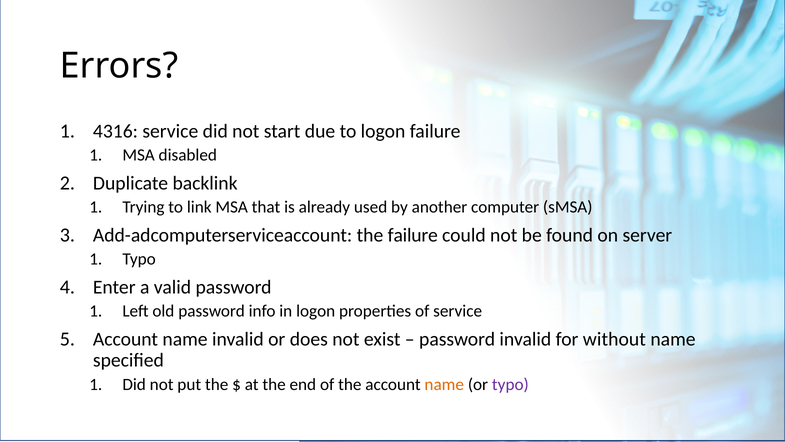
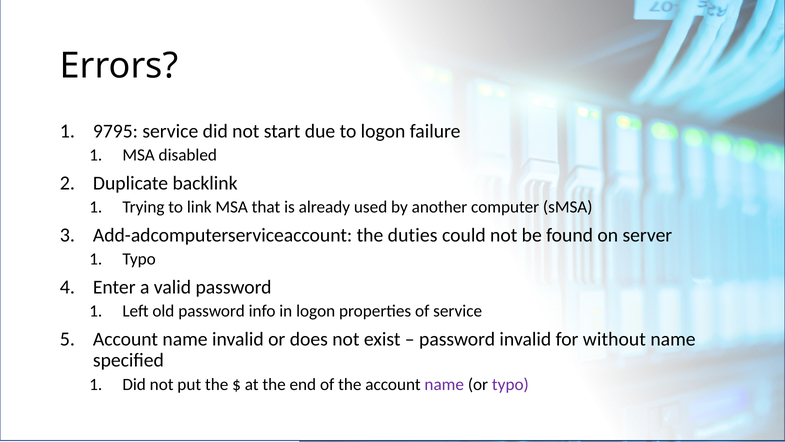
4316: 4316 -> 9795 (115, 131)
the failure: failure -> duties (413, 235)
name colour: orange -> purple (444, 384)
